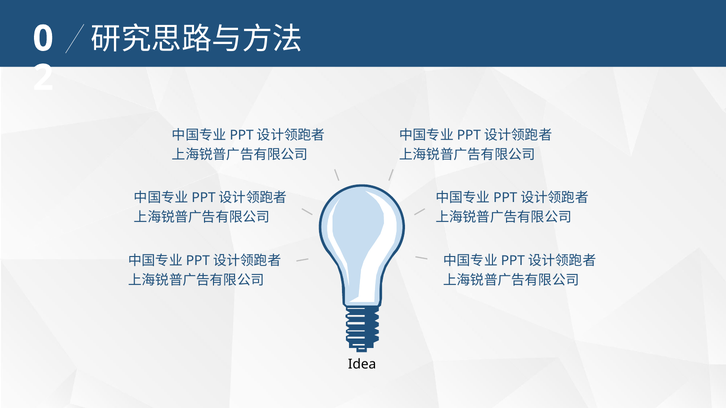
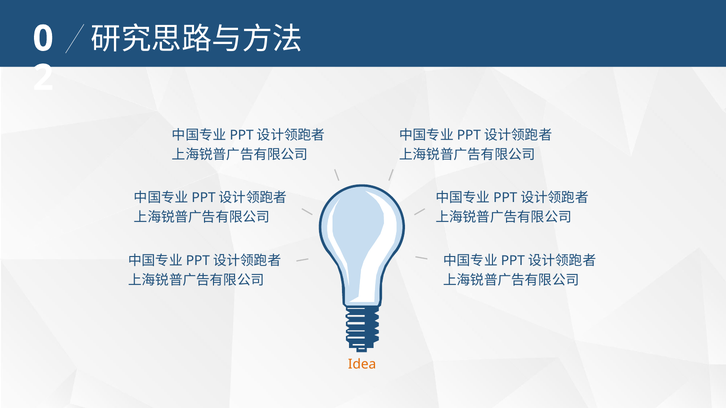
Idea colour: black -> orange (362, 364)
